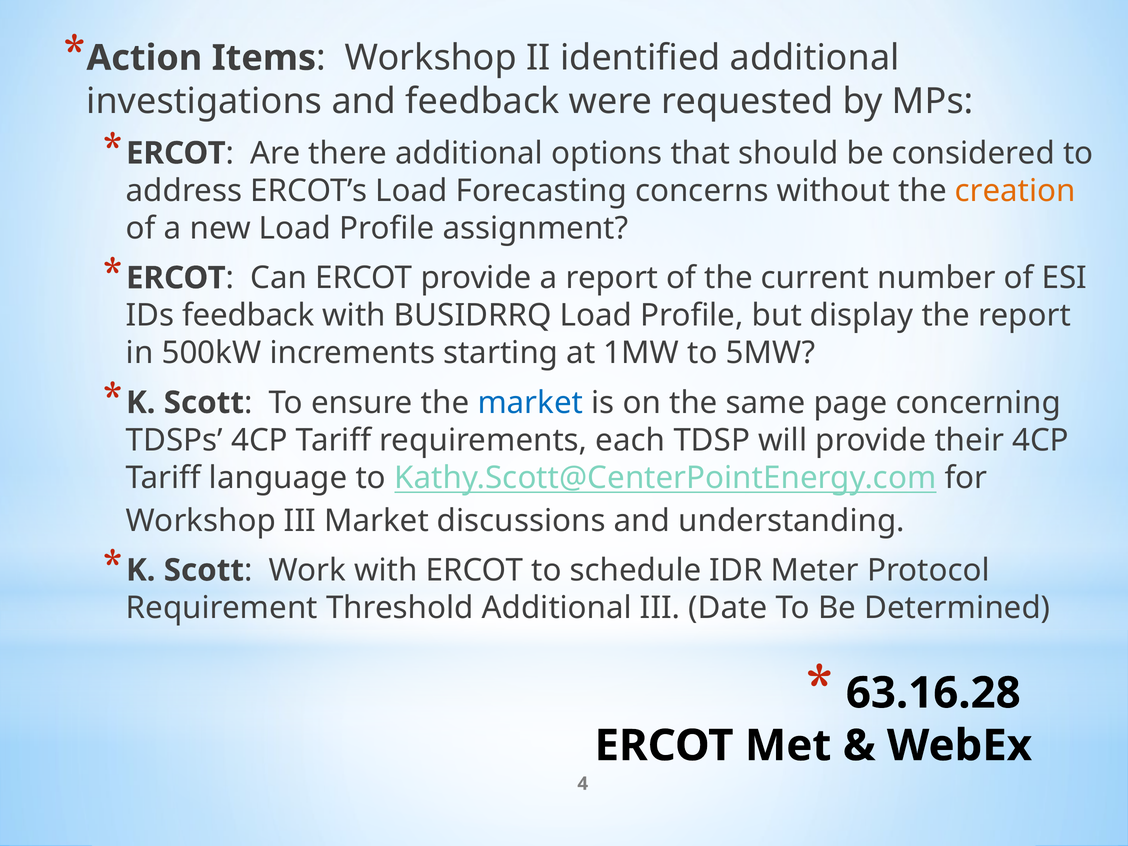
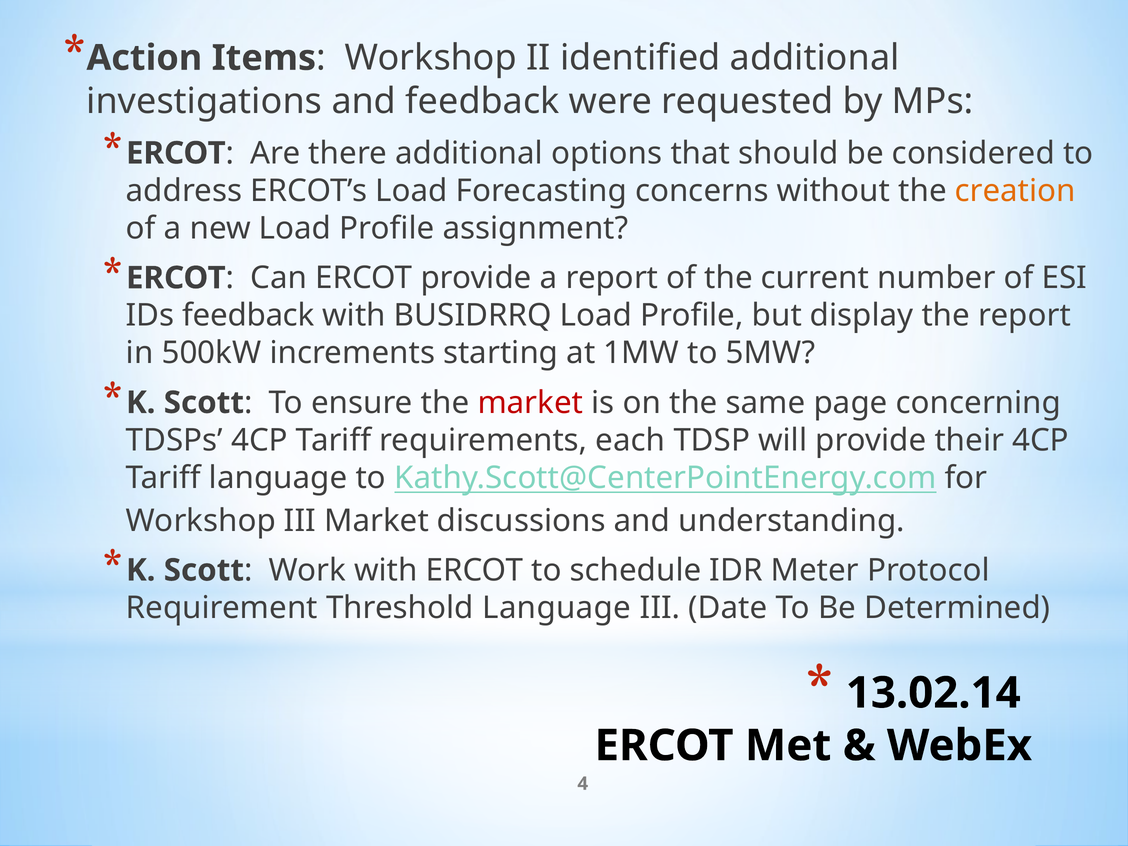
market colour: blue -> red (530, 403)
Threshold Additional: Additional -> Language (557, 608)
63.16.28: 63.16.28 -> 13.02.14 (933, 693)
